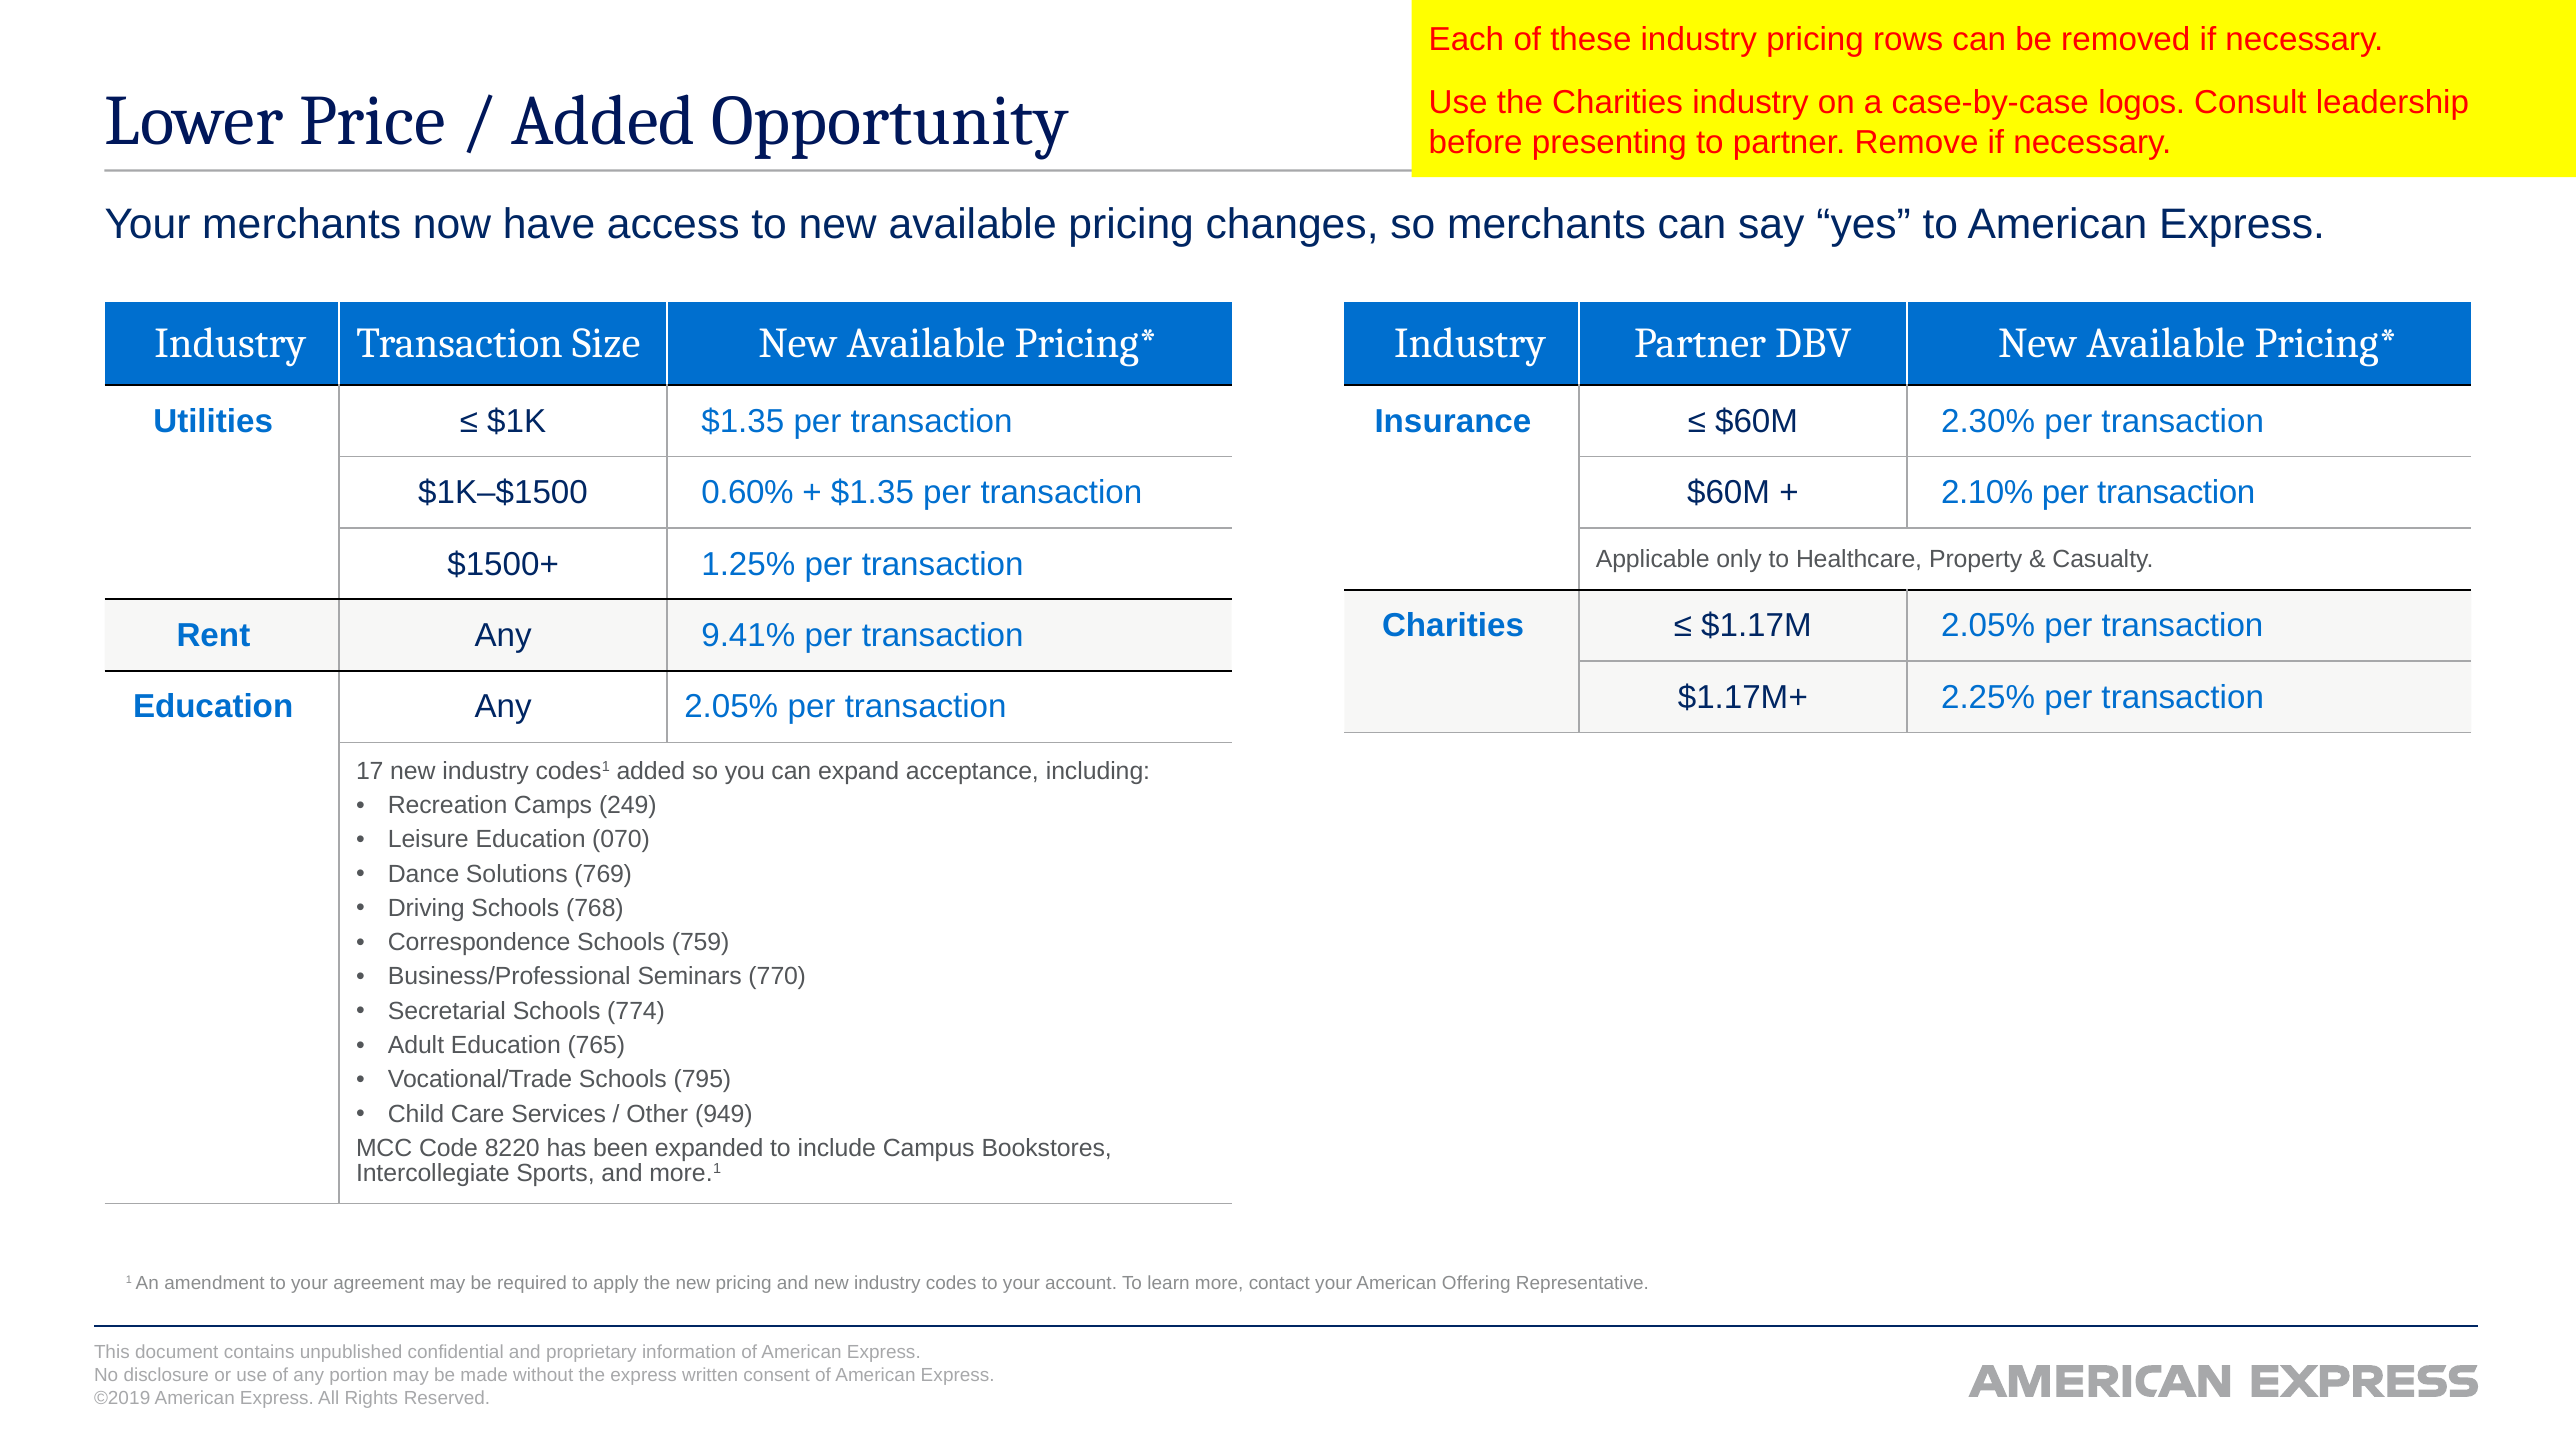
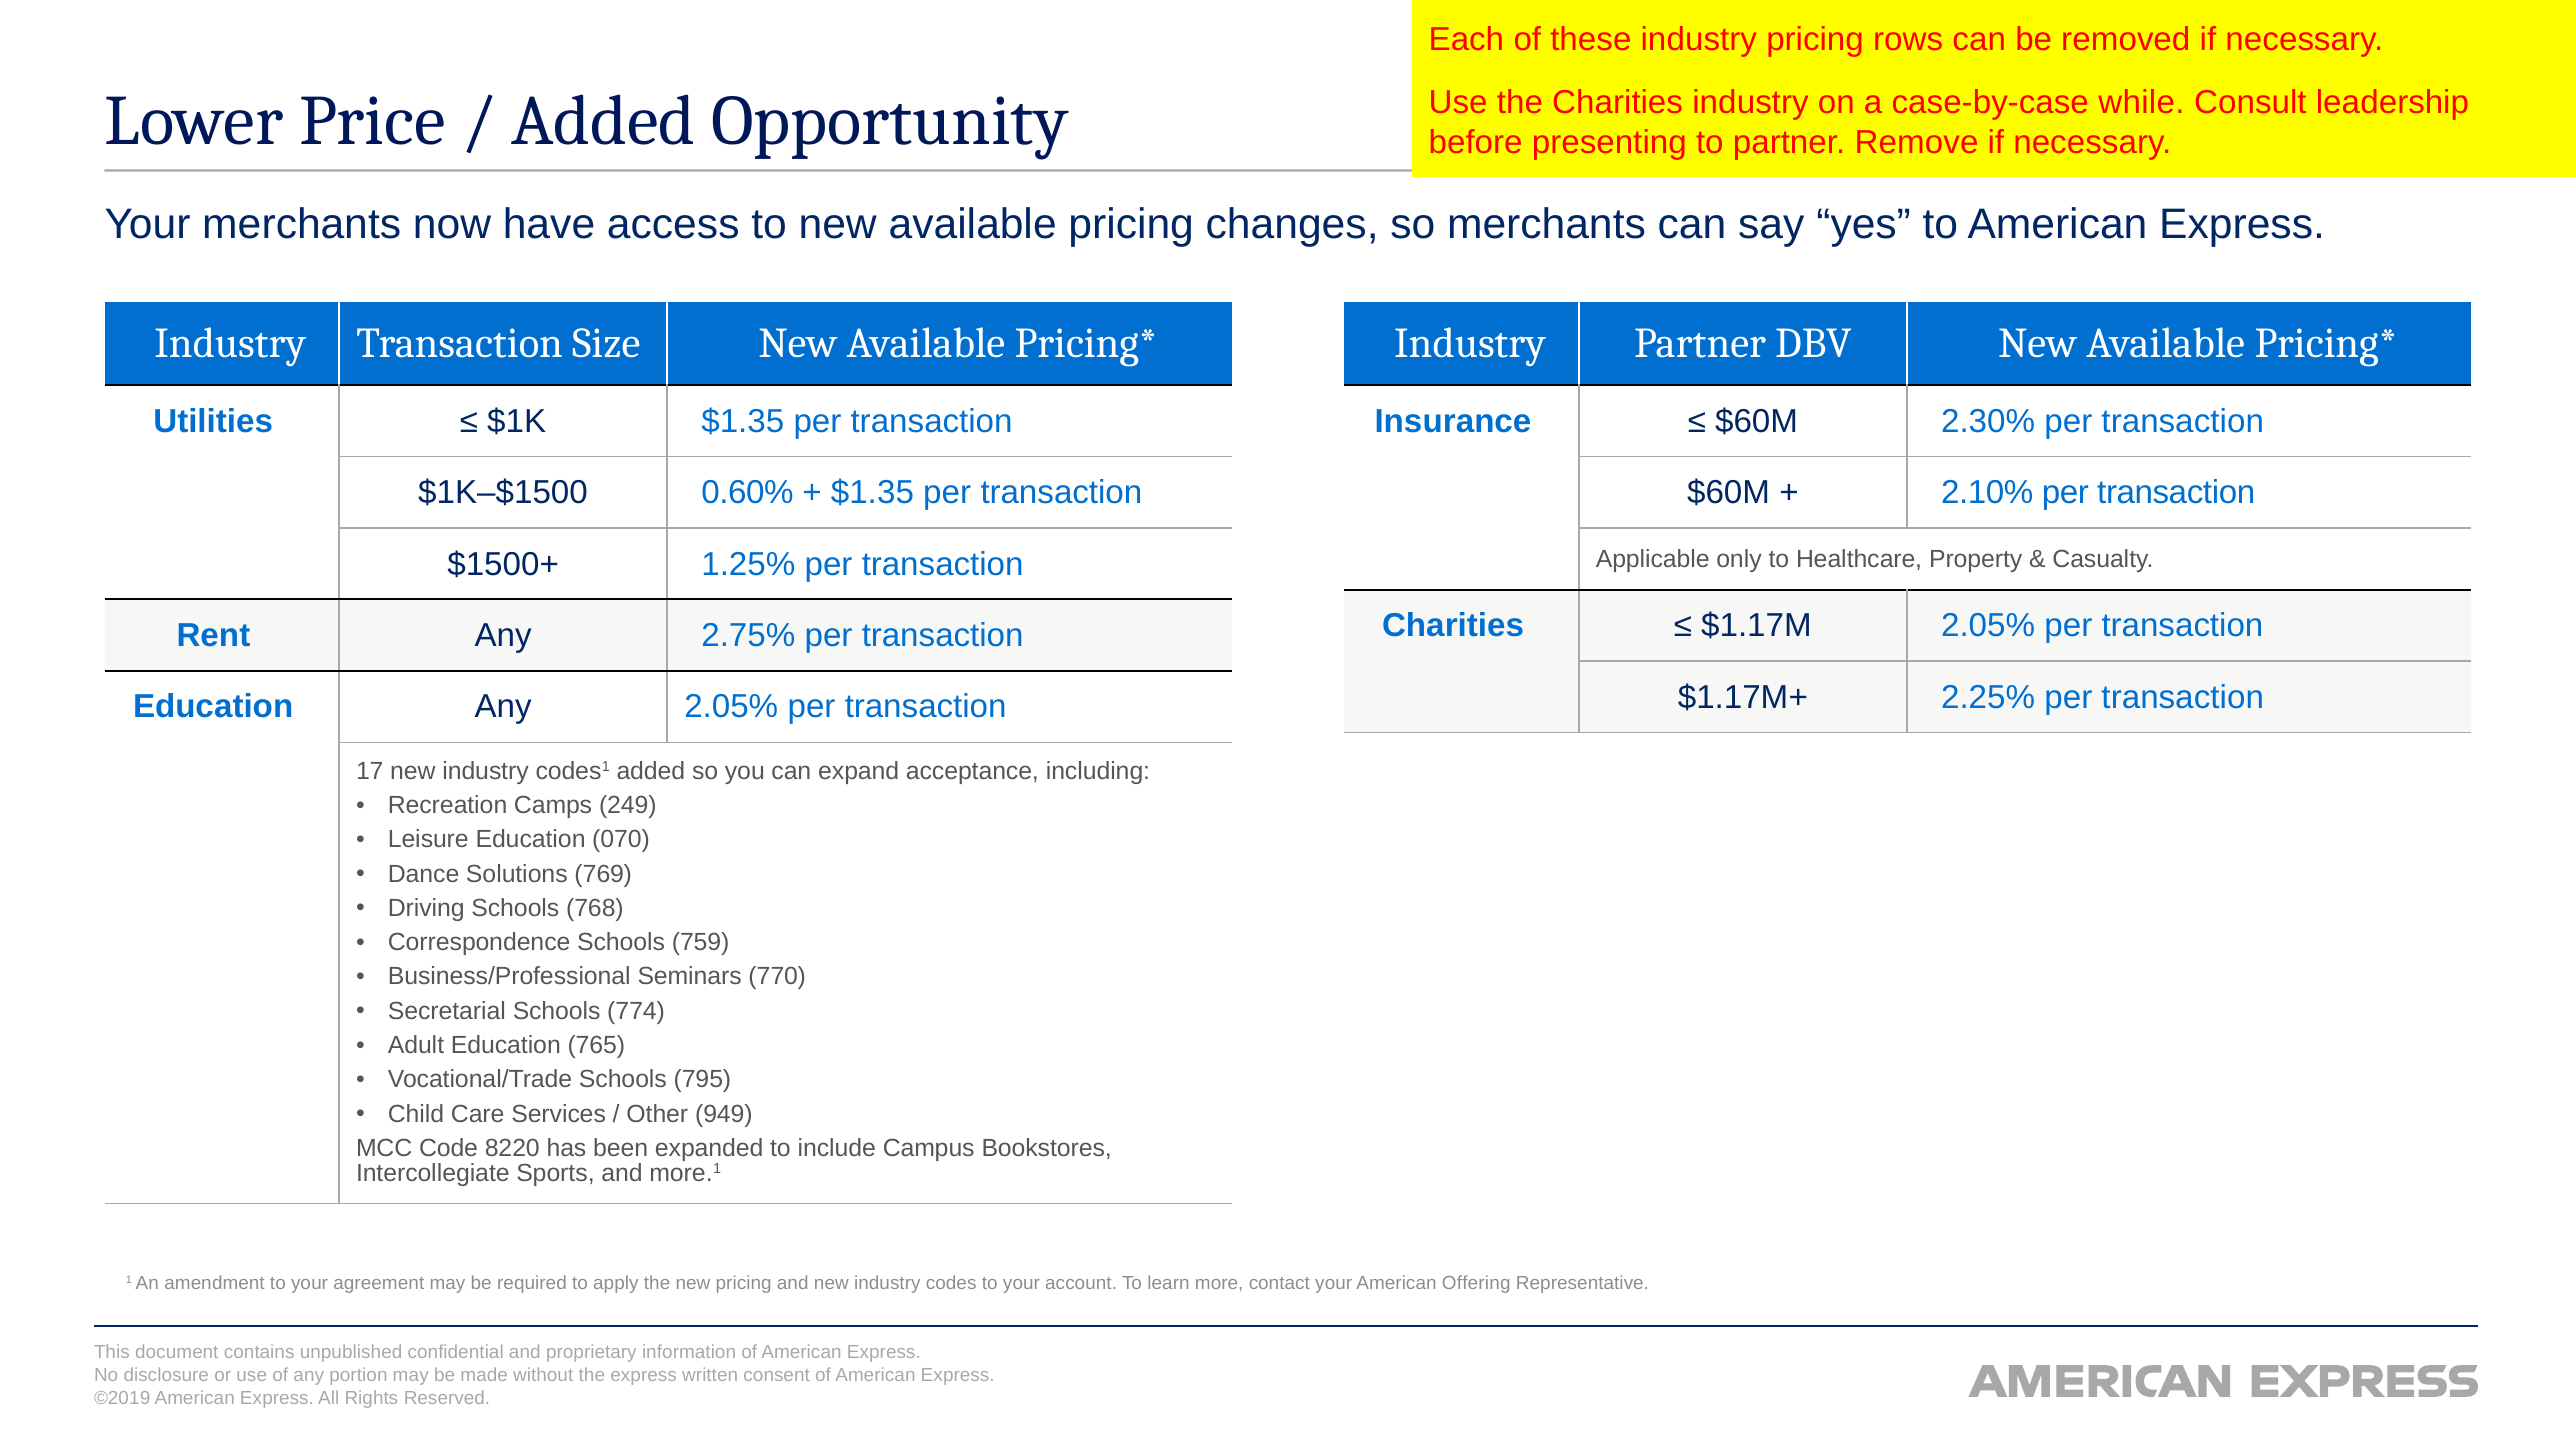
logos: logos -> while (2141, 103)
9.41%: 9.41% -> 2.75% (748, 636)
